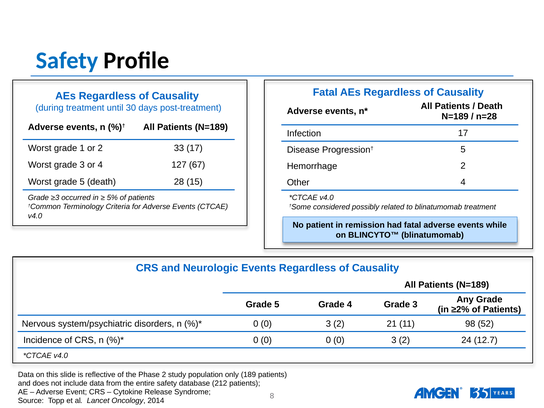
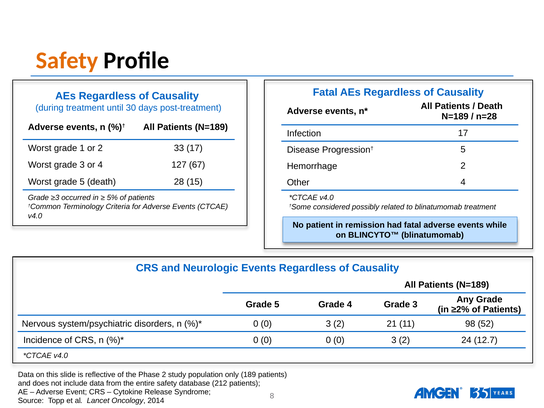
Safety colour: blue -> orange (67, 60)
